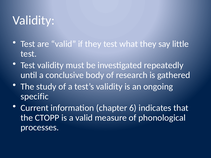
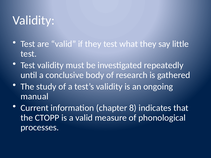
specific: specific -> manual (35, 97)
6: 6 -> 8 (133, 108)
